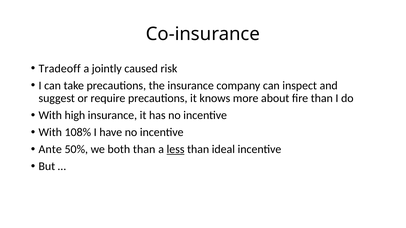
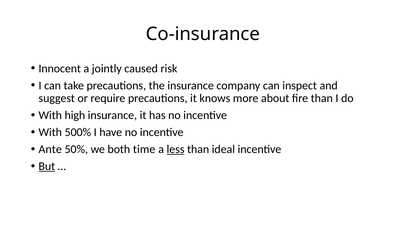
Tradeoff: Tradeoff -> Innocent (60, 69)
108%: 108% -> 500% (78, 133)
both than: than -> time (144, 150)
But underline: none -> present (47, 167)
